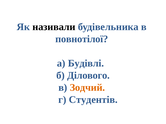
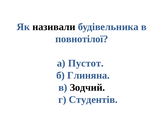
Будівлі: Будівлі -> Пустот (86, 64)
Ділового: Ділового -> Глиняна (88, 76)
Зодчий colour: orange -> black (87, 88)
